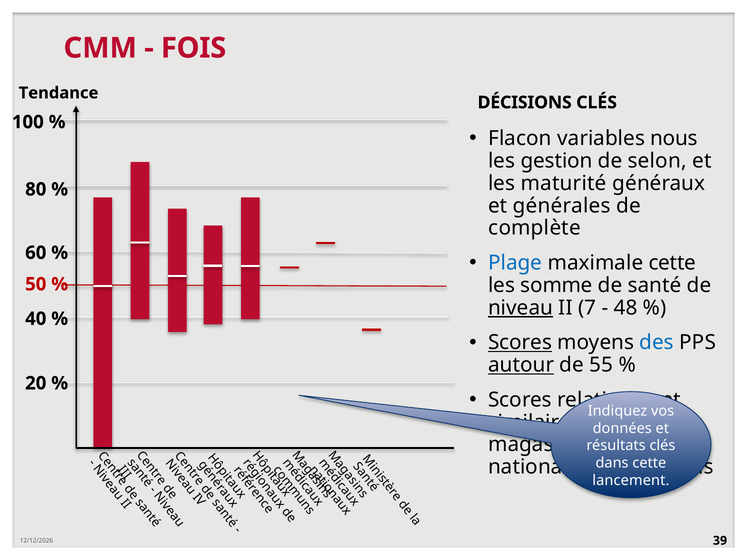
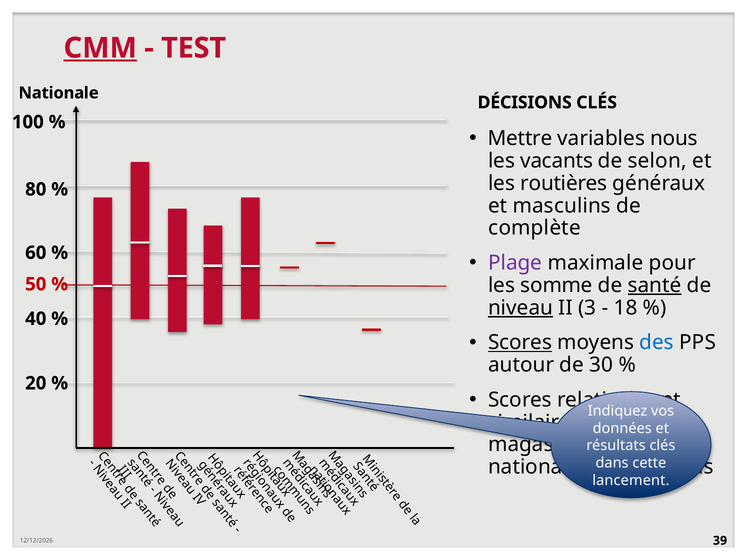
CMM underline: none -> present (100, 48)
FOIS: FOIS -> TEST (194, 48)
Tendance: Tendance -> Nationale (59, 93)
Flacon: Flacon -> Mettre (520, 139)
gestion: gestion -> vacants (557, 161)
maturité: maturité -> routières (564, 183)
générales: générales -> masculins (562, 206)
Plage colour: blue -> purple (515, 263)
maximale cette: cette -> pour (672, 263)
santé underline: none -> present (655, 285)
7: 7 -> 3 (587, 308)
48: 48 -> 18 (625, 308)
autour underline: present -> none (521, 365)
55: 55 -> 30 (601, 365)
